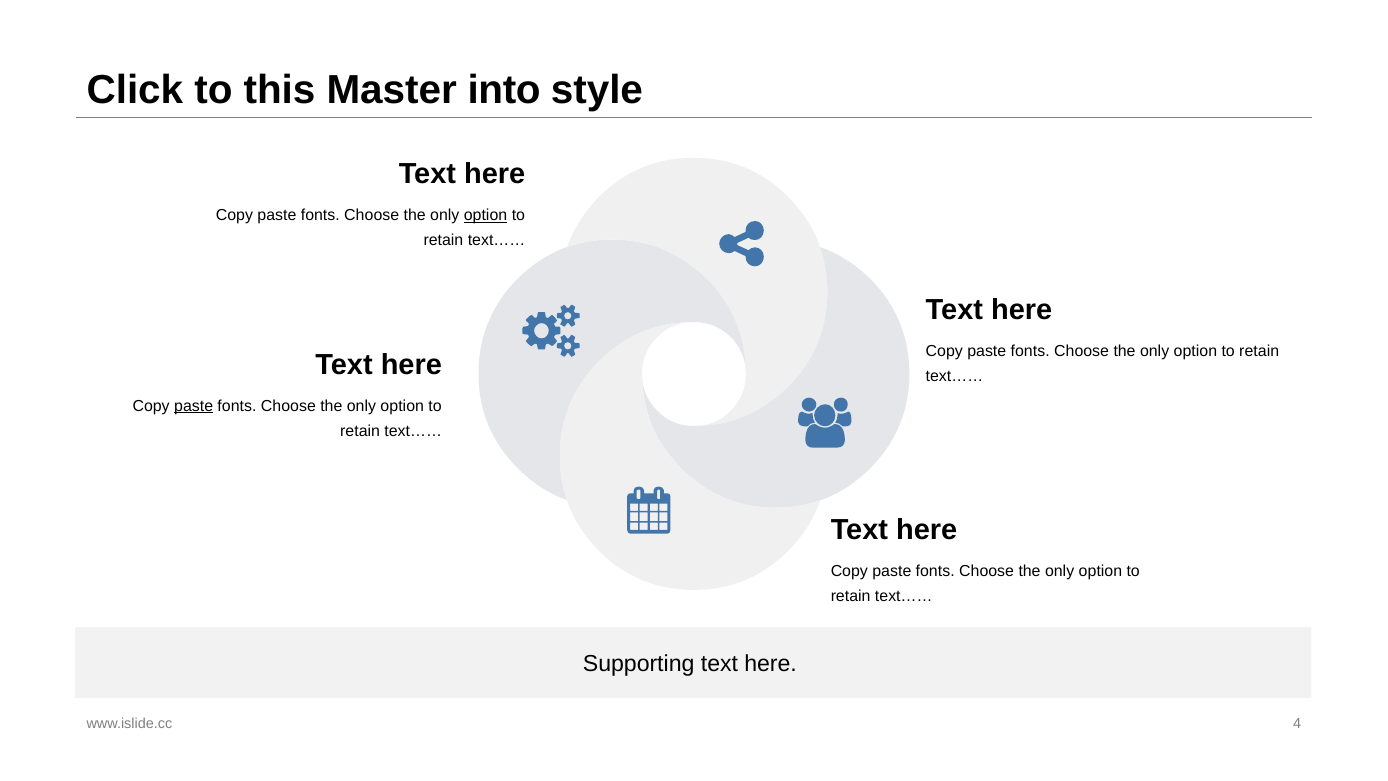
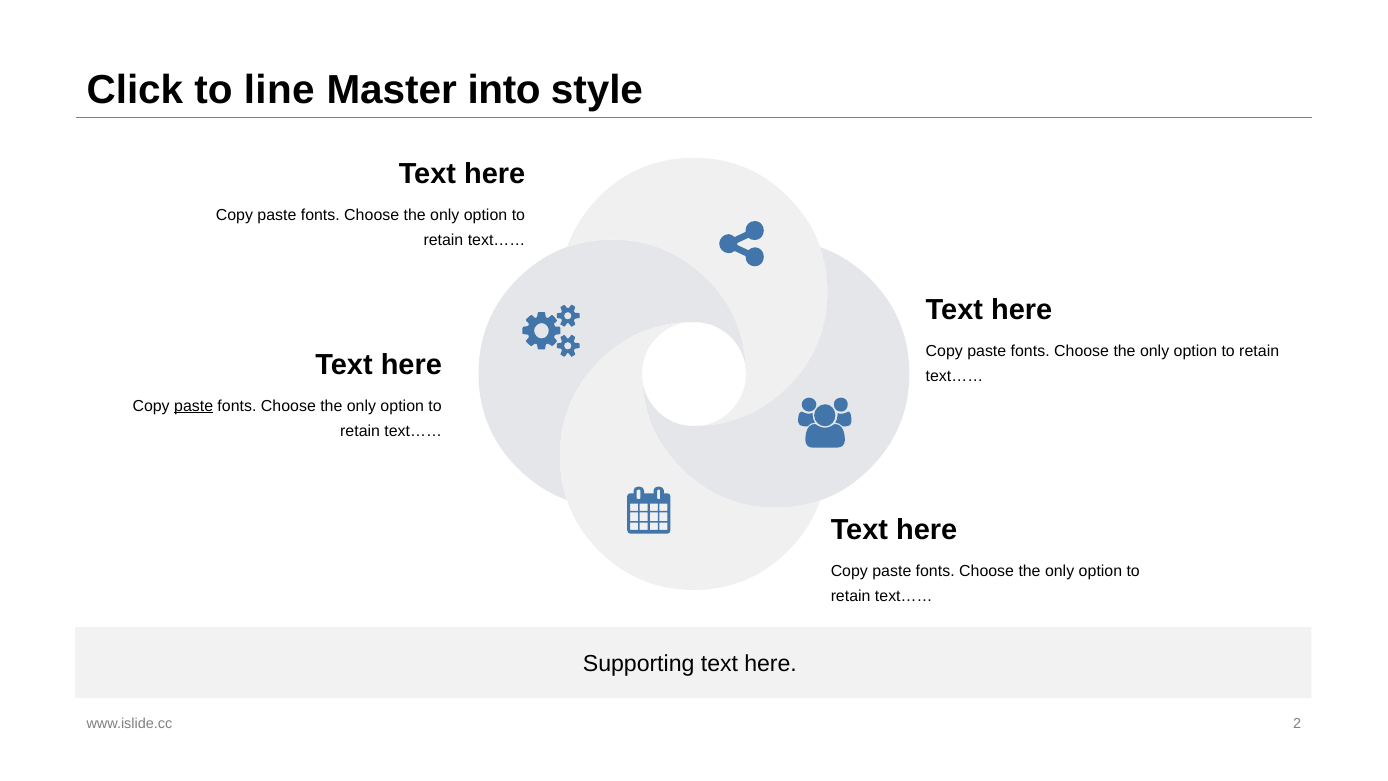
this: this -> line (279, 90)
option underline: present -> none (486, 215)
4: 4 -> 2 (1297, 723)
